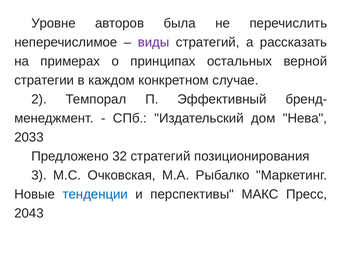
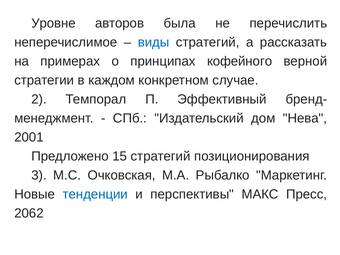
виды colour: purple -> blue (154, 42)
остальных: остальных -> кофейного (240, 61)
2033: 2033 -> 2001 (29, 137)
32: 32 -> 15 (120, 156)
2043: 2043 -> 2062 (29, 213)
